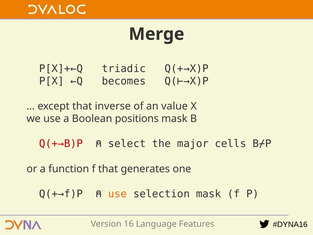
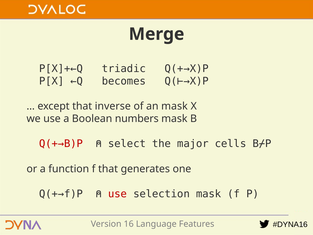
an value: value -> mask (174, 106)
positions: positions -> numbers (137, 119)
use colour: orange -> red (118, 194)
